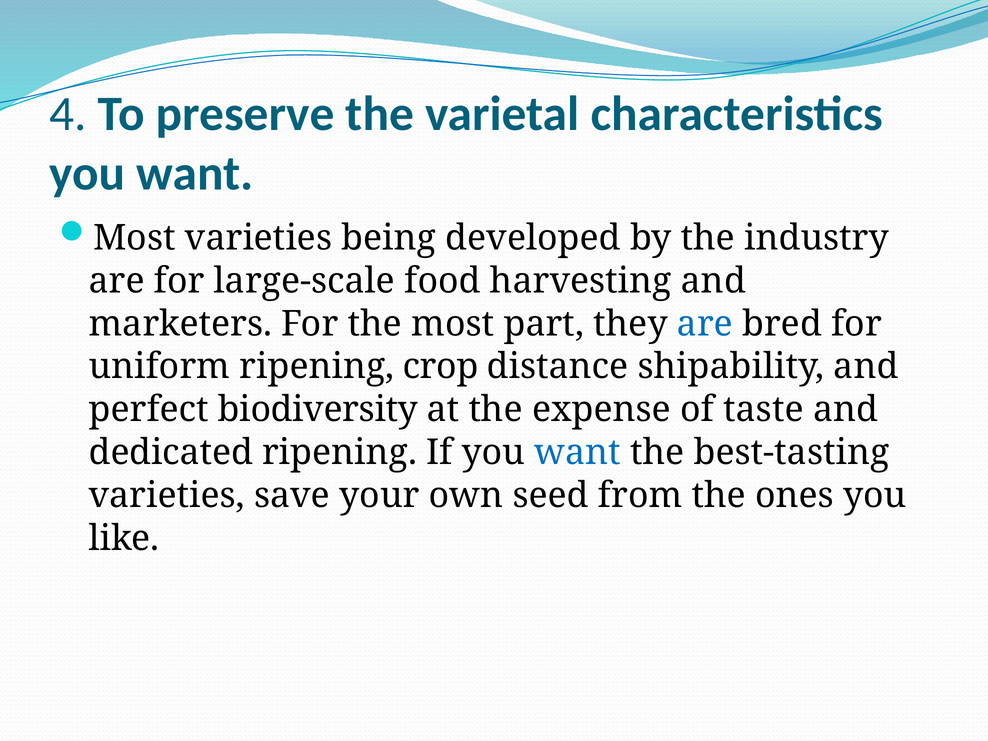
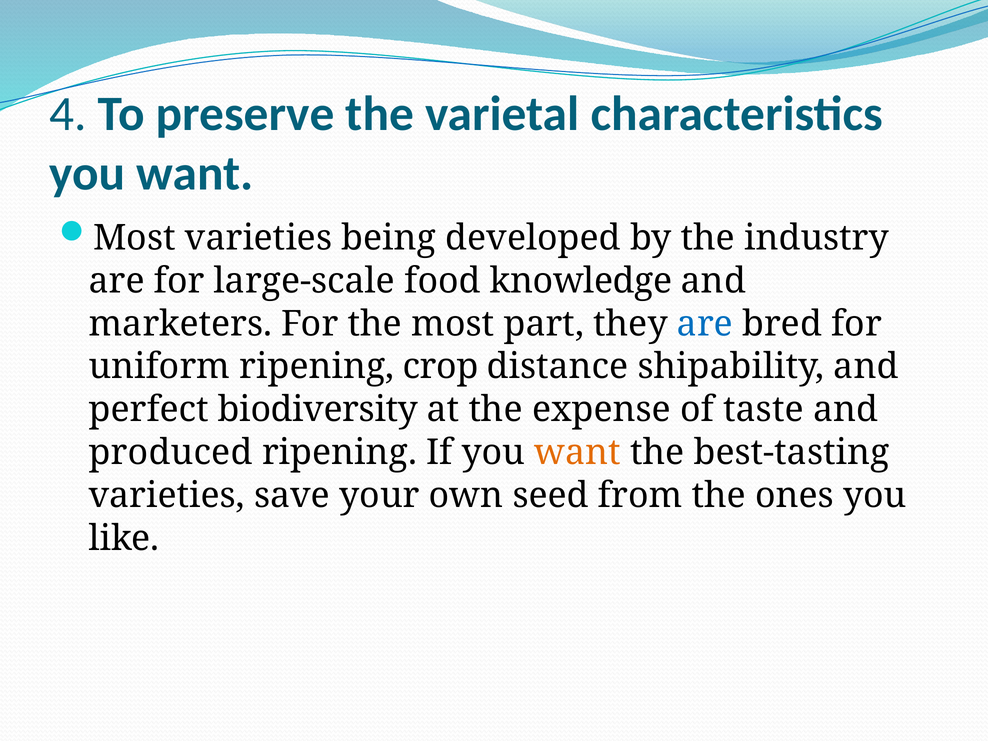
harvesting: harvesting -> knowledge (581, 281)
dedicated: dedicated -> produced (171, 452)
want colour: blue -> orange (578, 452)
